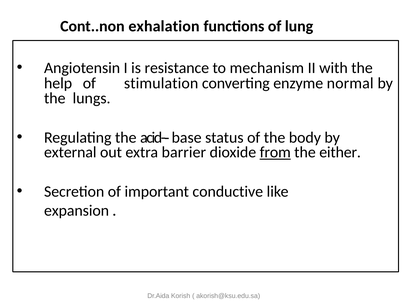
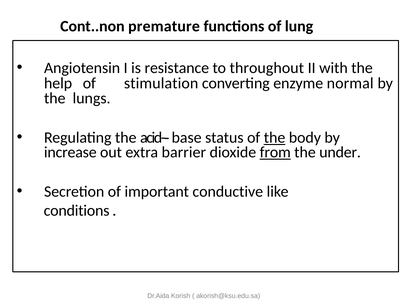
exhalation: exhalation -> premature (164, 26)
mechanism: mechanism -> throughout (267, 68)
the underline: none -> present (275, 138)
external: external -> increase (70, 152)
either: either -> under (340, 152)
expansion: expansion -> conditions (77, 210)
